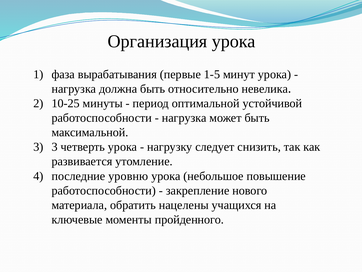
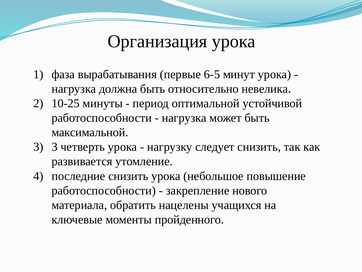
1-5: 1-5 -> 6-5 (212, 74)
последние уровню: уровню -> снизить (128, 176)
